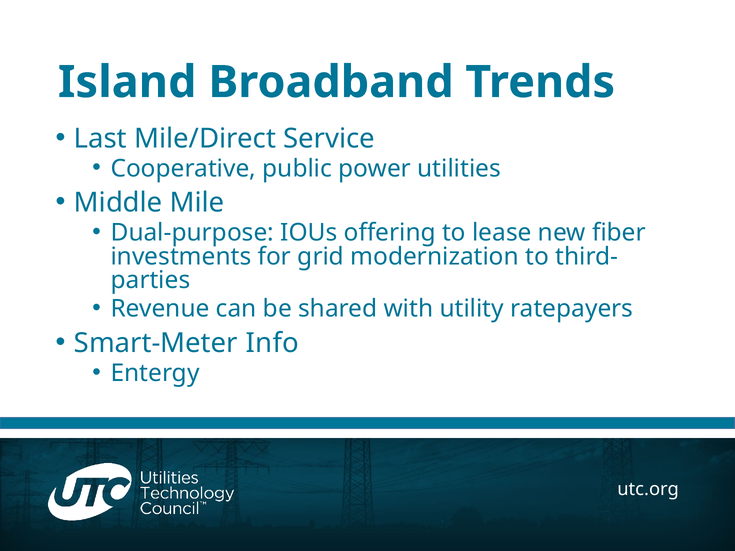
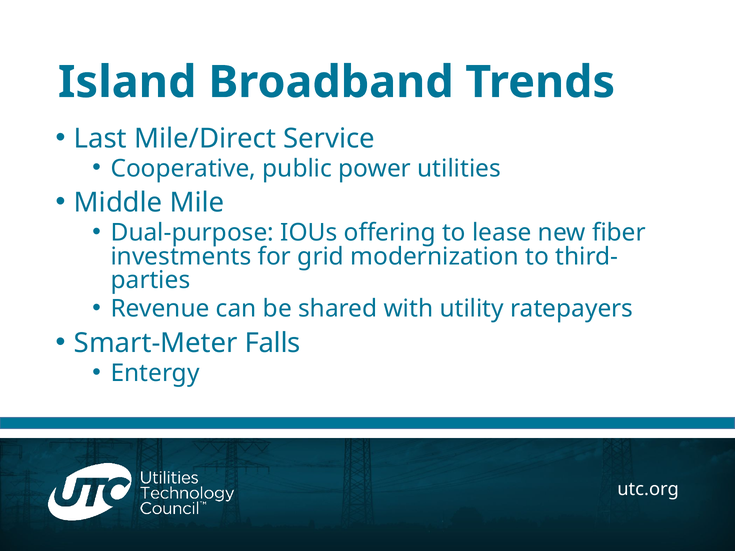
Info: Info -> Falls (273, 343)
